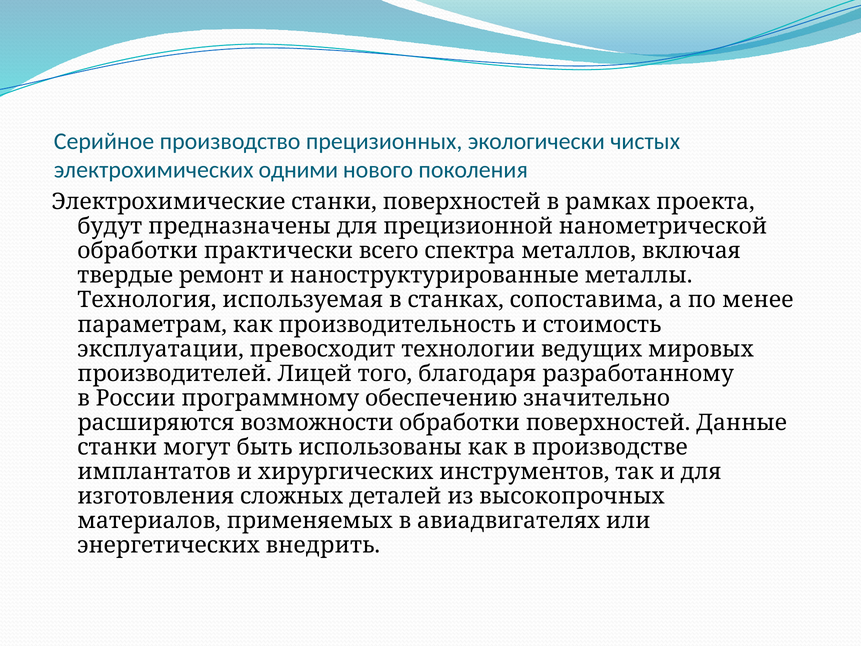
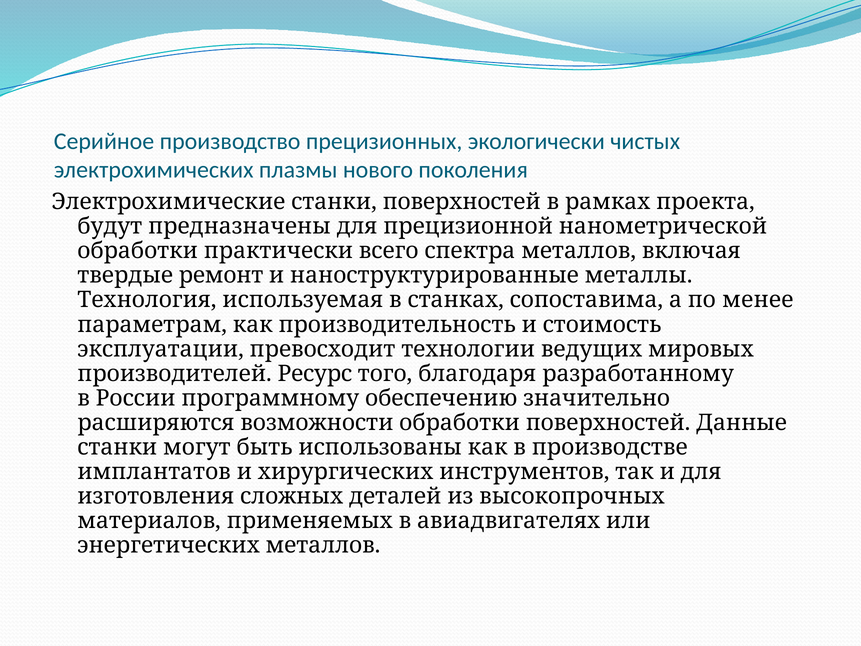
одними: одними -> плазмы (298, 170)
Лицей: Лицей -> Ресурс (315, 373)
энергетических внедрить: внедрить -> металлов (323, 545)
